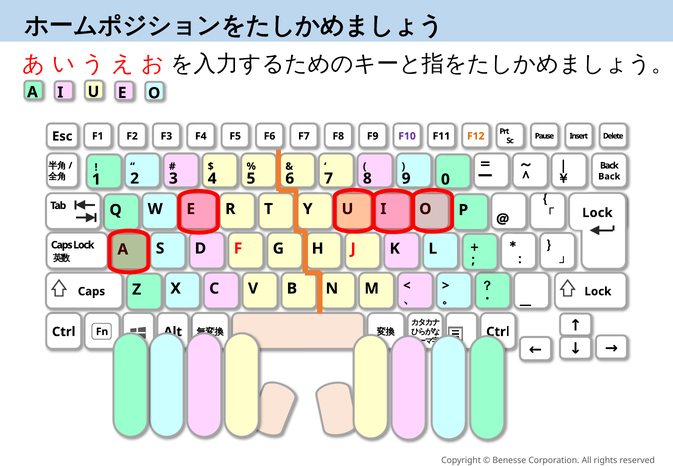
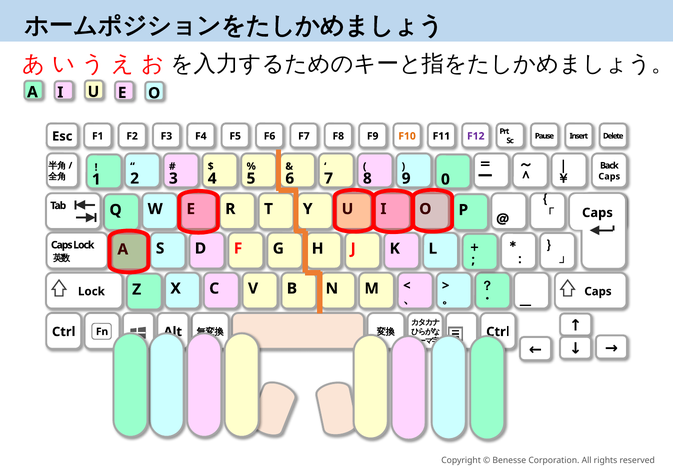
F10 colour: purple -> orange (407, 136)
F12 colour: orange -> purple (476, 136)
Back: Back -> Caps (609, 176)
Lock: Lock -> Caps (597, 213)
Caps: Caps -> Lock (91, 291)
Lock: Lock -> Caps (598, 291)
